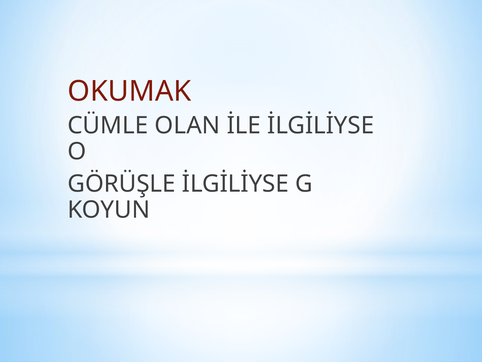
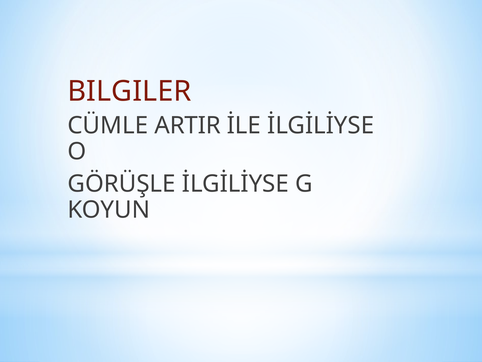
OKUMAK: OKUMAK -> BILGILER (129, 91)
OLAN: OLAN -> ARTIR (188, 125)
